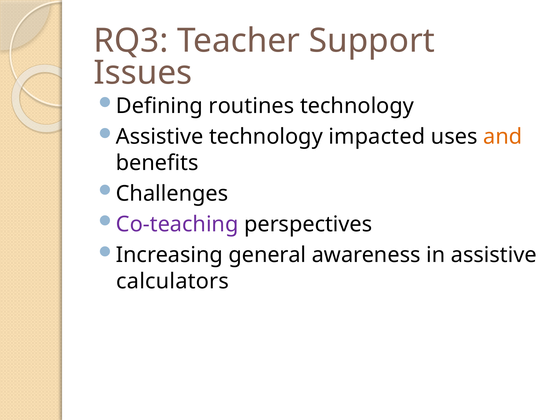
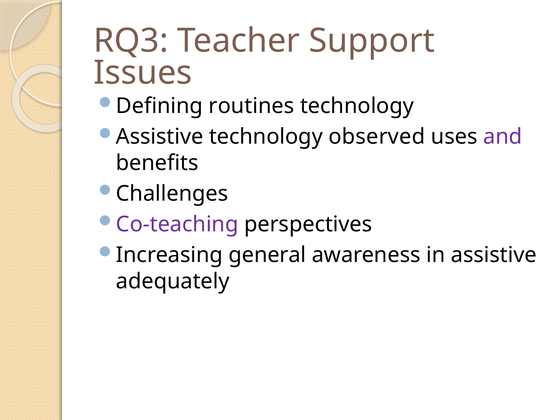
impacted: impacted -> observed (377, 137)
and colour: orange -> purple (503, 137)
calculators: calculators -> adequately (173, 281)
